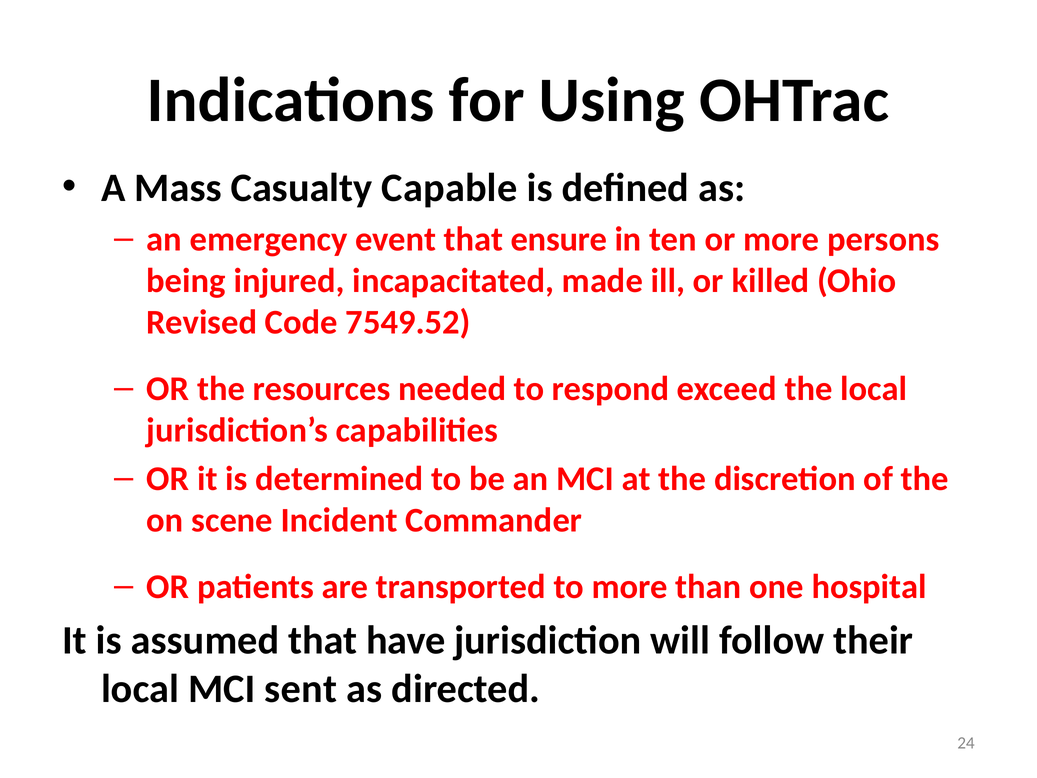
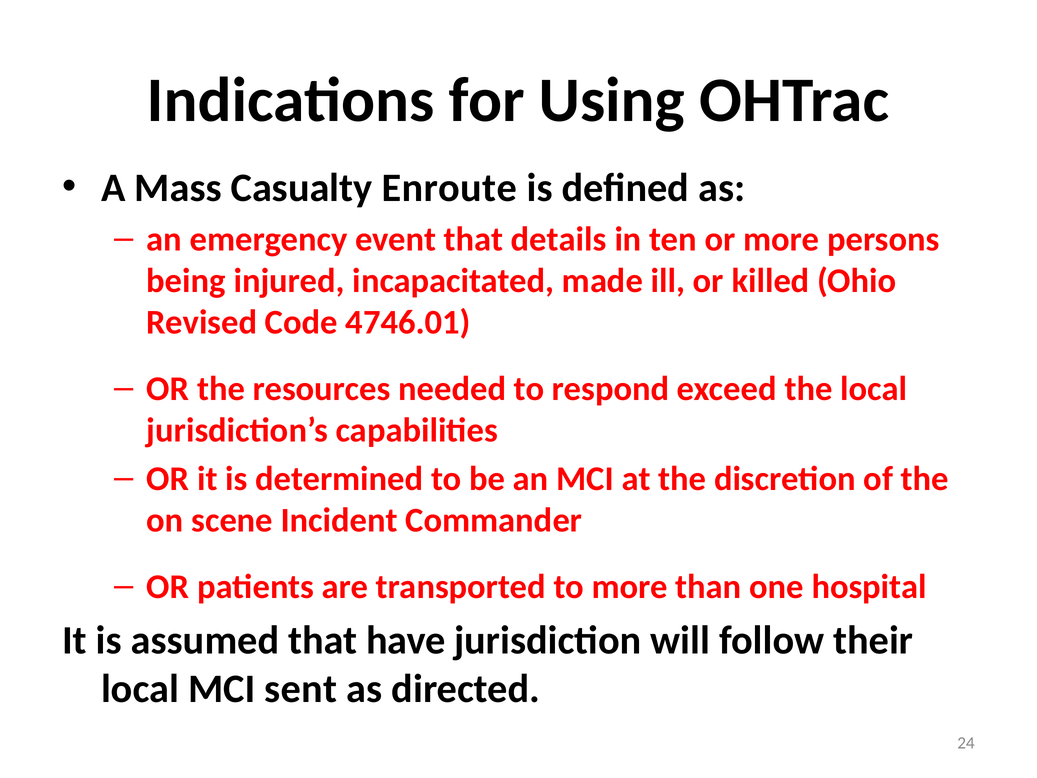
Capable: Capable -> Enroute (449, 188)
ensure: ensure -> details (559, 239)
7549.52: 7549.52 -> 4746.01 (408, 322)
